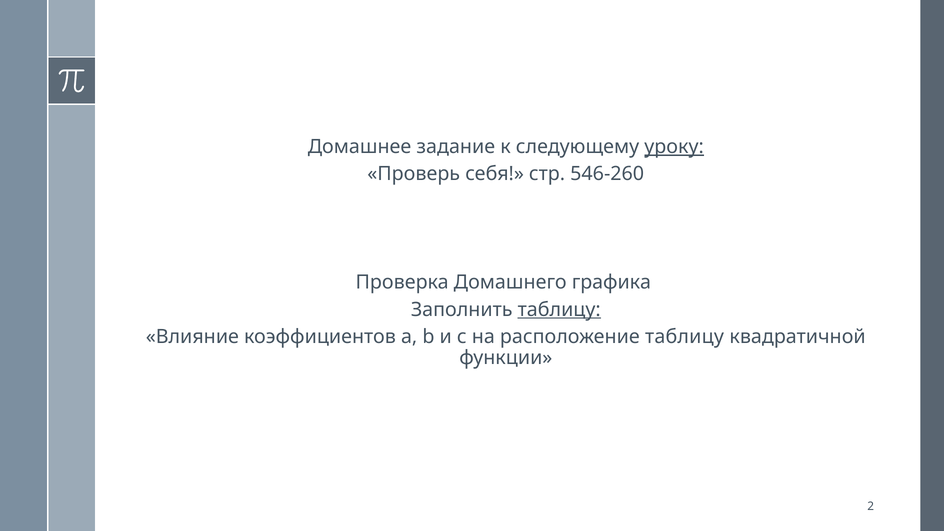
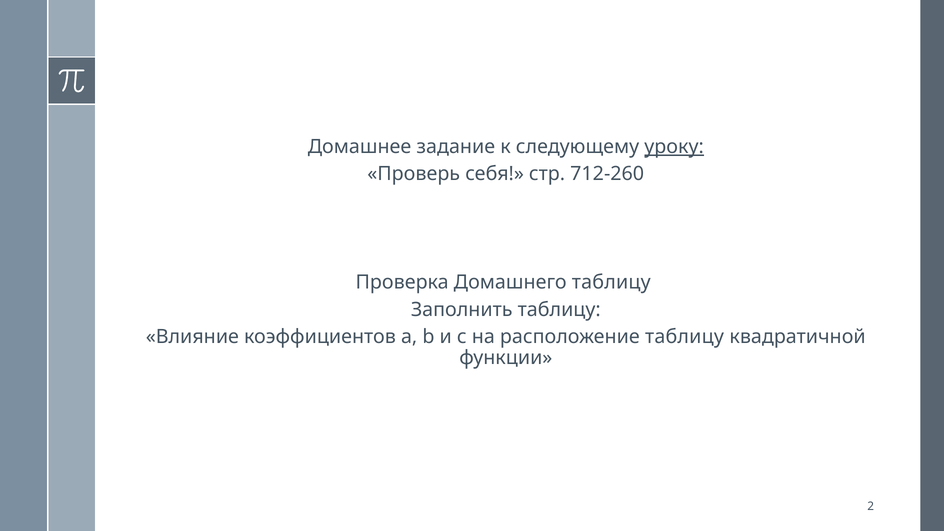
546-260: 546-260 -> 712-260 (607, 174)
Домашнего графика: графика -> таблицу (611, 283)
таблицу underline: present -> none (559, 310)
